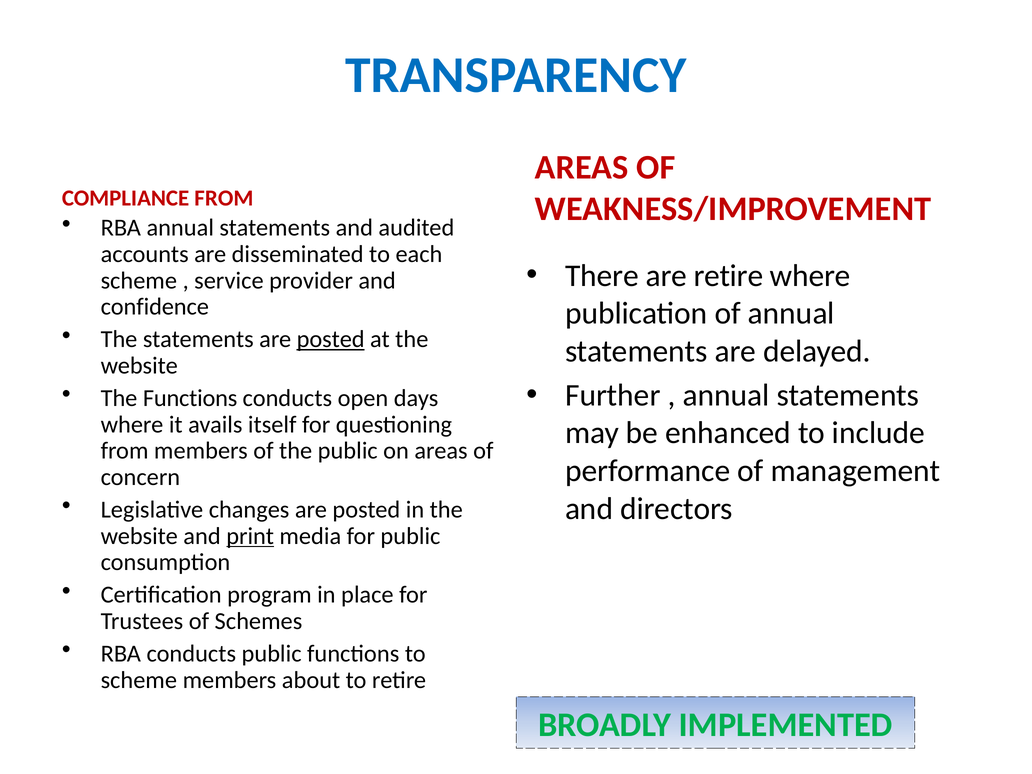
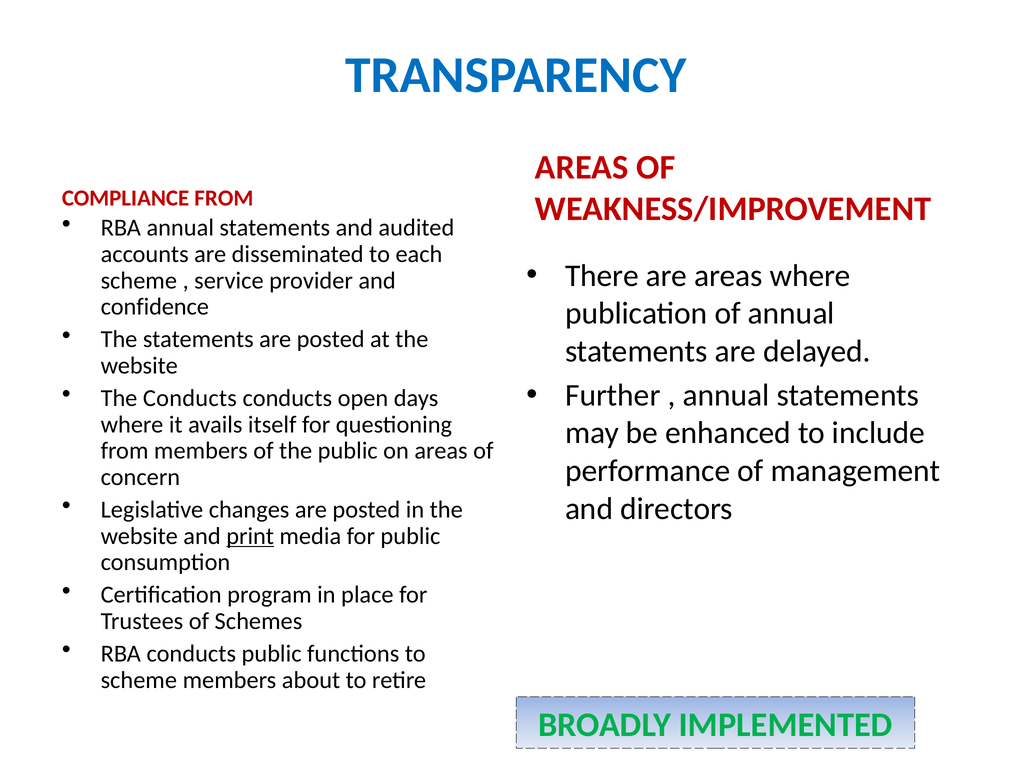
are retire: retire -> areas (728, 276)
posted underline: present -> none (331, 339)
The Functions: Functions -> Conducts (190, 398)
